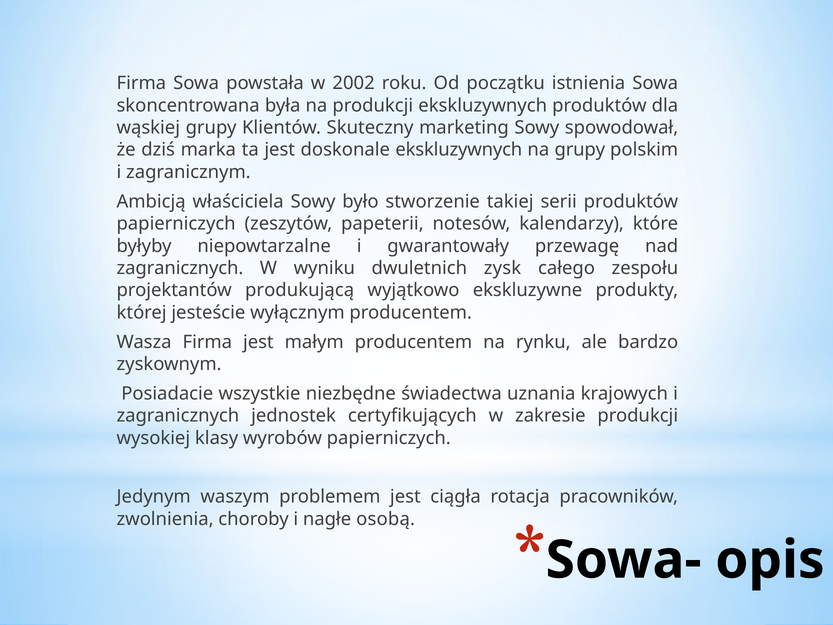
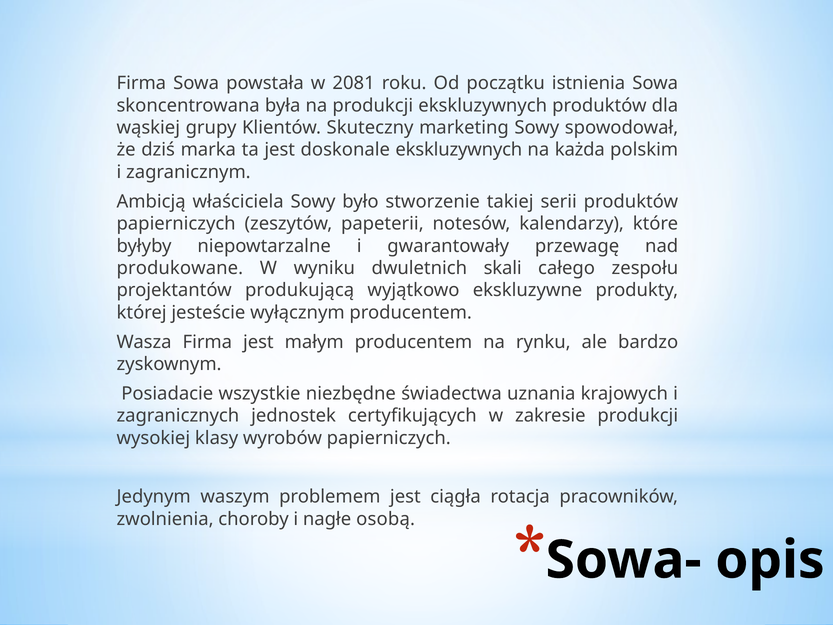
2002: 2002 -> 2081 (354, 83)
na grupy: grupy -> każda (580, 150)
zagranicznych: zagranicznych -> produkowane (180, 268)
zysk: zysk -> skali (503, 268)
